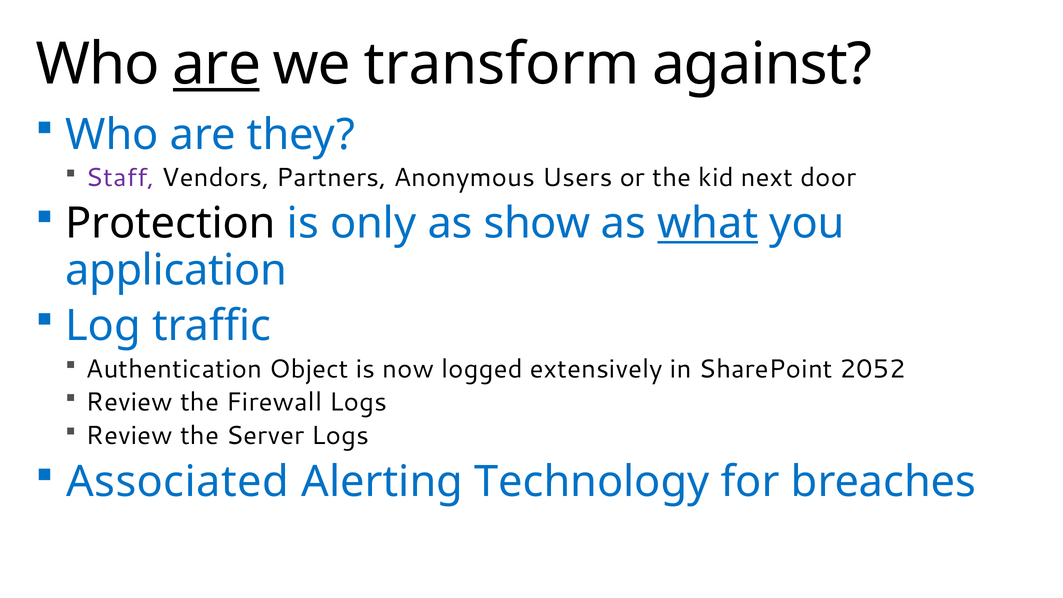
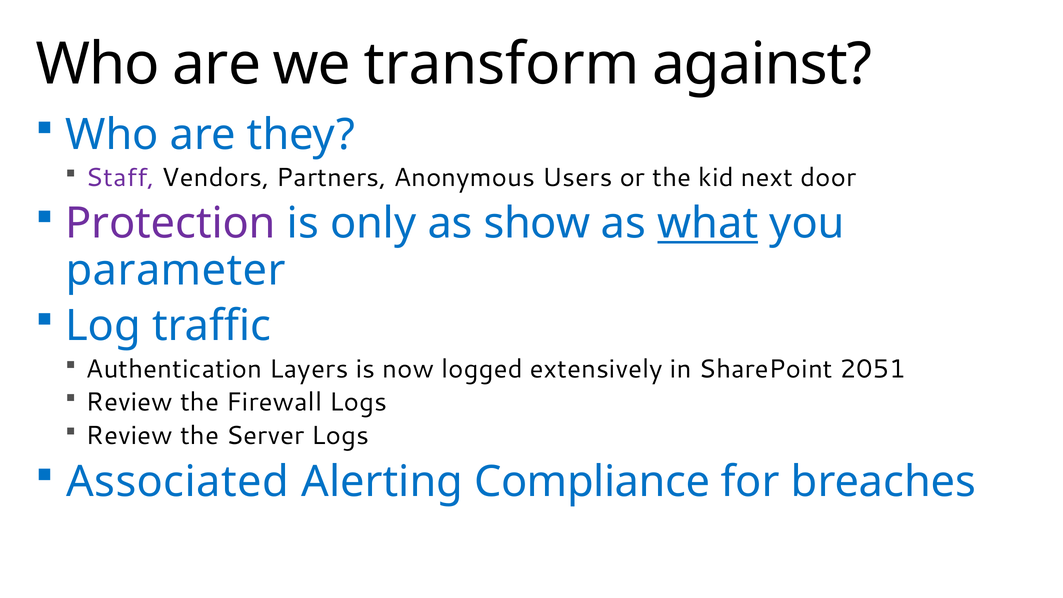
are underline: present -> none (217, 64)
Protection colour: black -> purple (171, 224)
application: application -> parameter (176, 270)
Object: Object -> Layers (309, 369)
2052: 2052 -> 2051 (873, 369)
Technology: Technology -> Compliance (592, 482)
